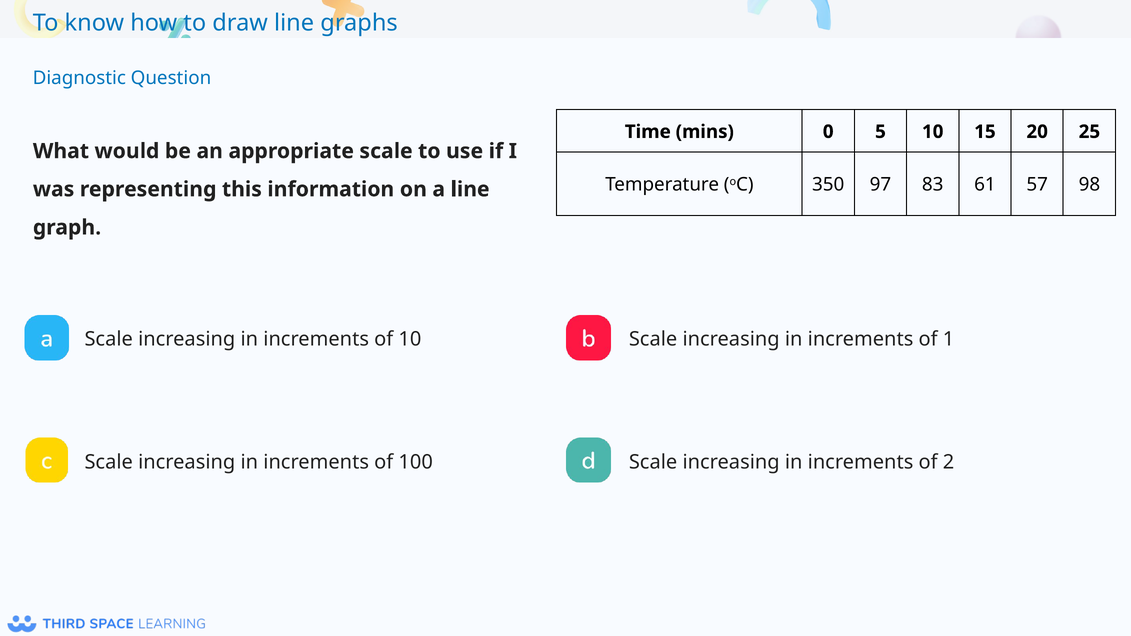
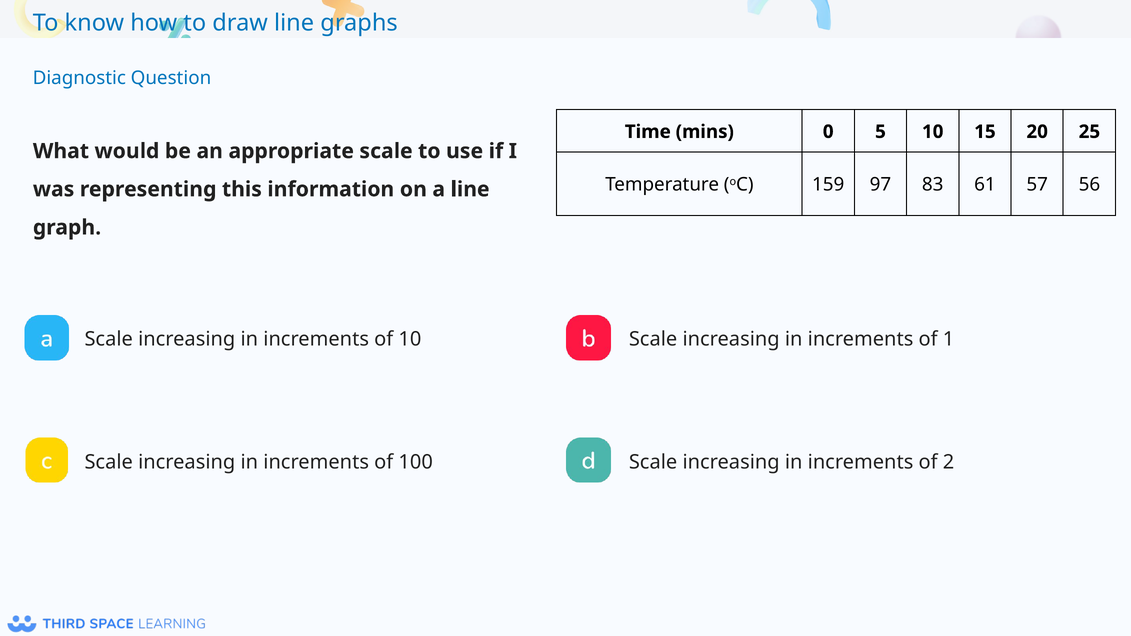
350: 350 -> 159 (828, 185)
98: 98 -> 56 (1089, 185)
